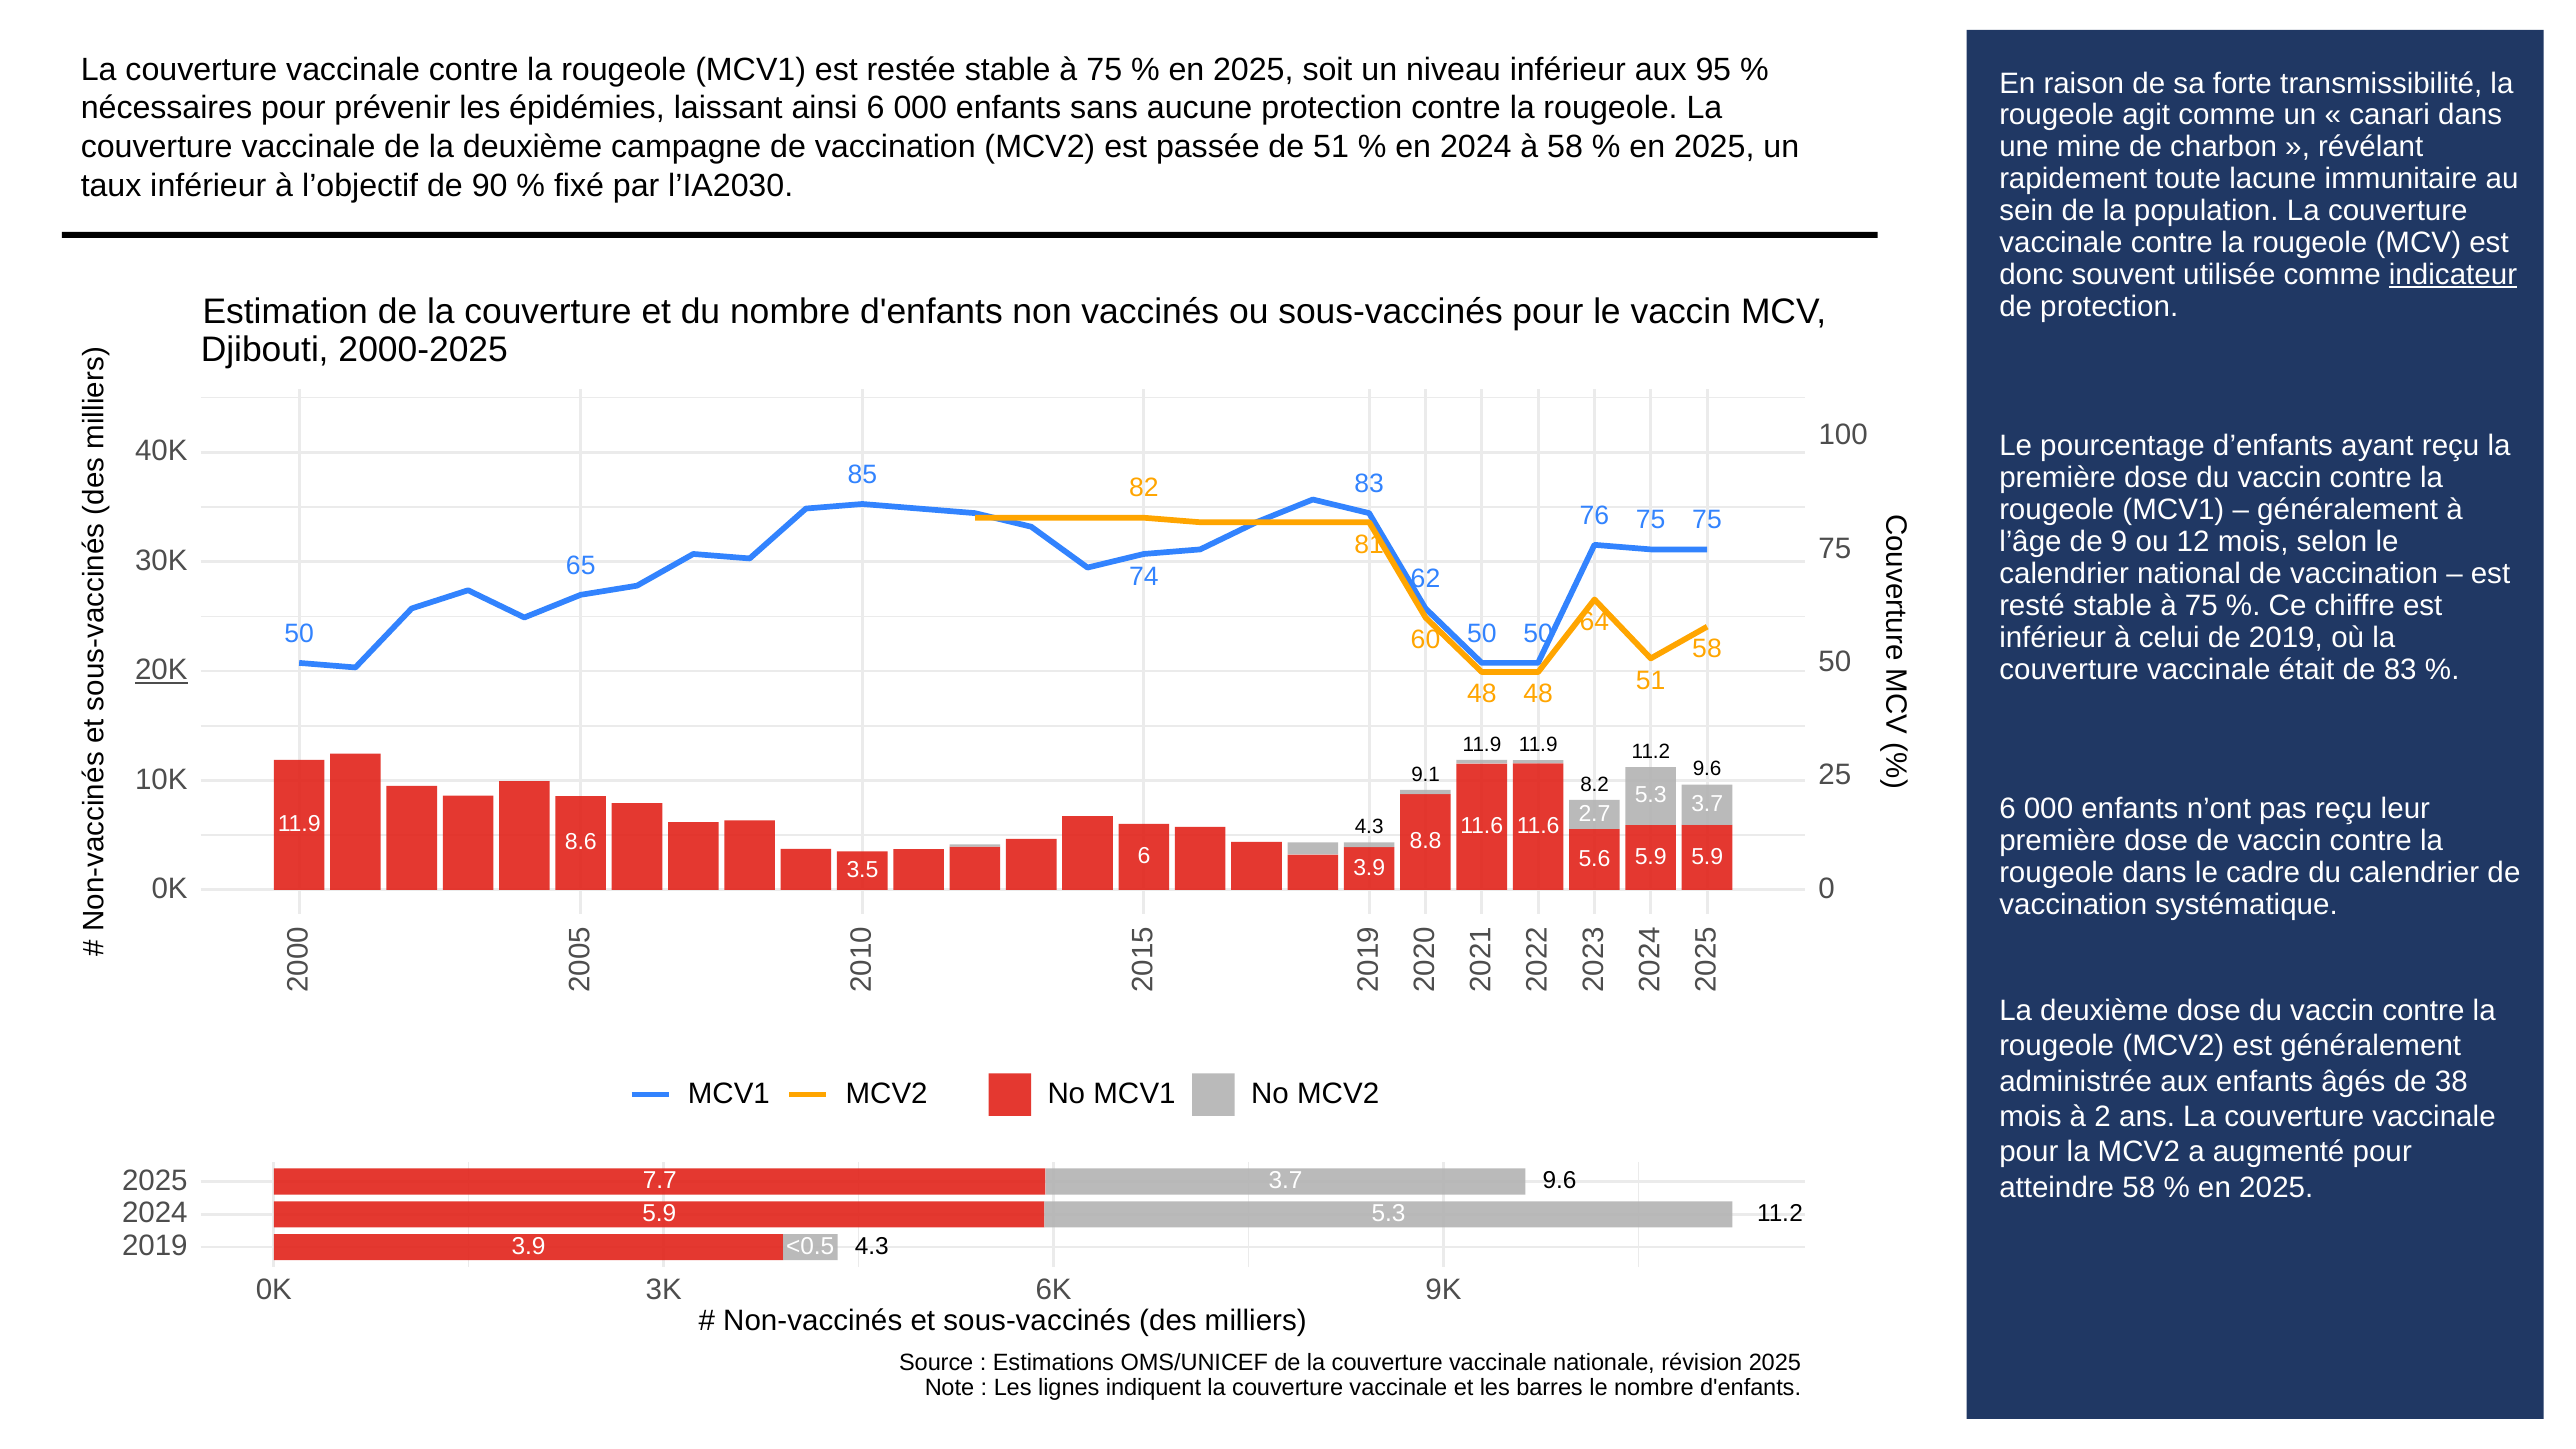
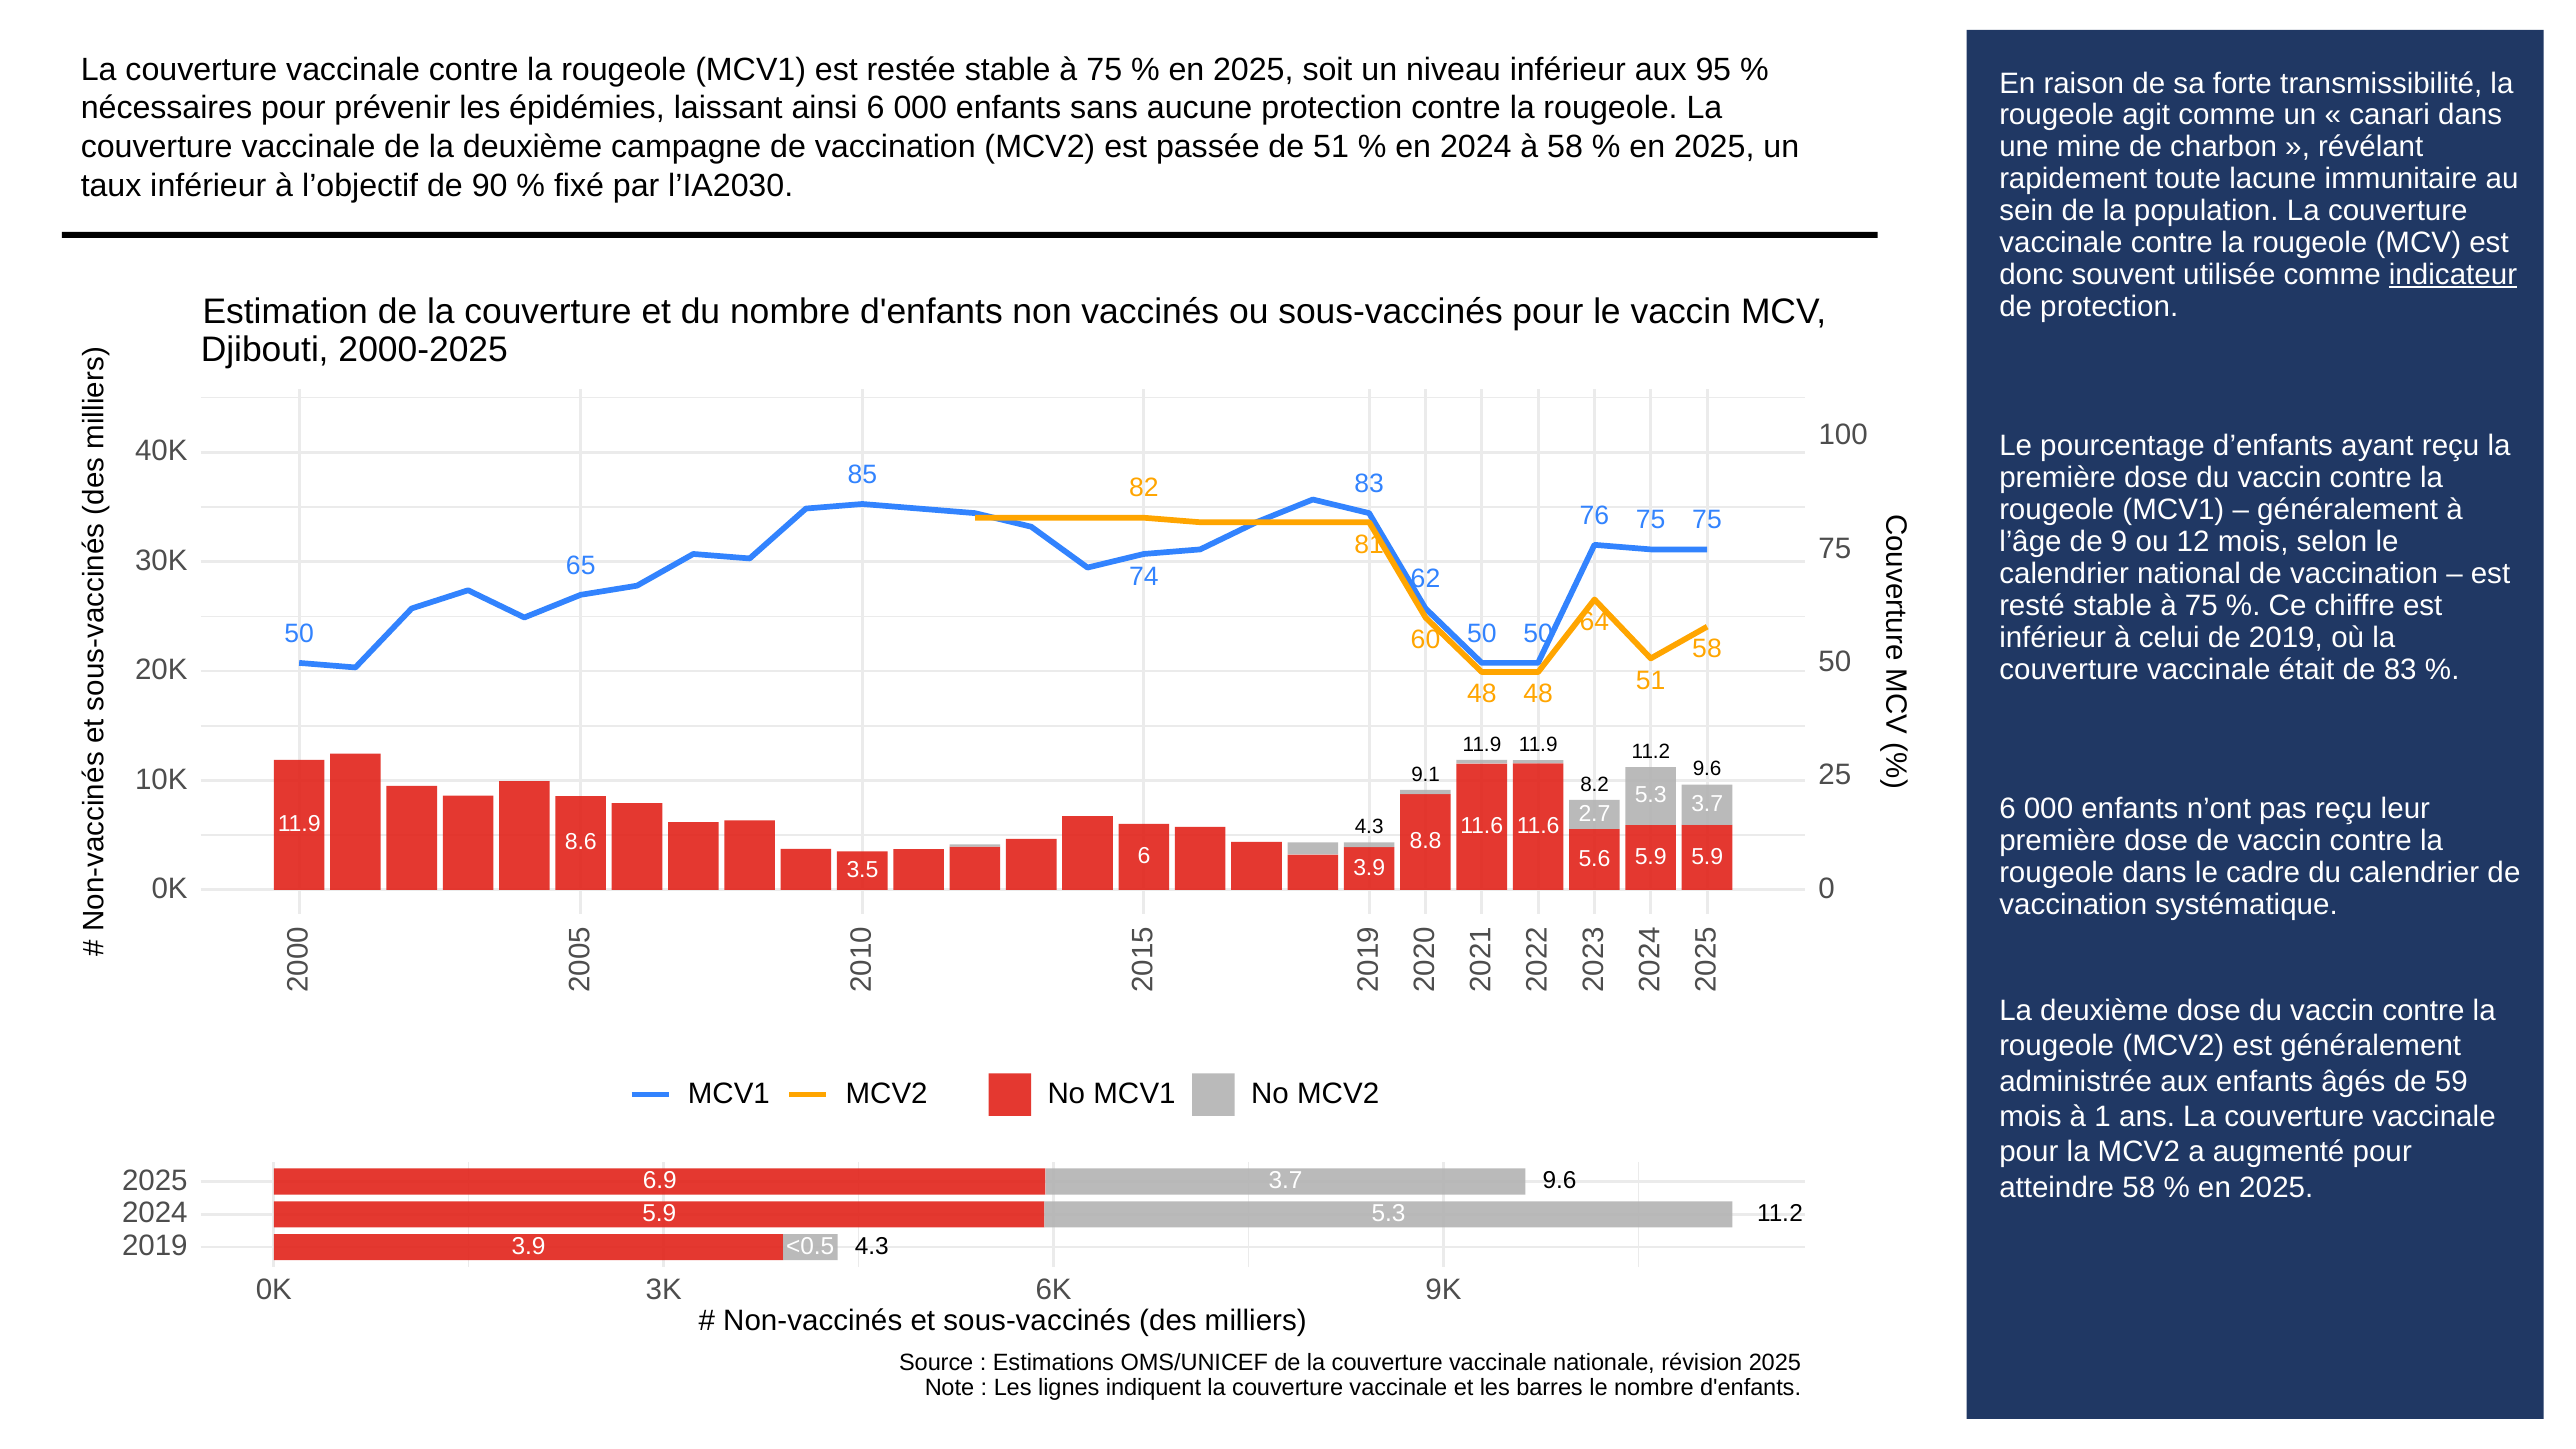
20K underline: present -> none (161, 670)
38: 38 -> 59 (2451, 1081)
à 2: 2 -> 1 (2103, 1117)
7.7: 7.7 -> 6.9 (660, 1181)
